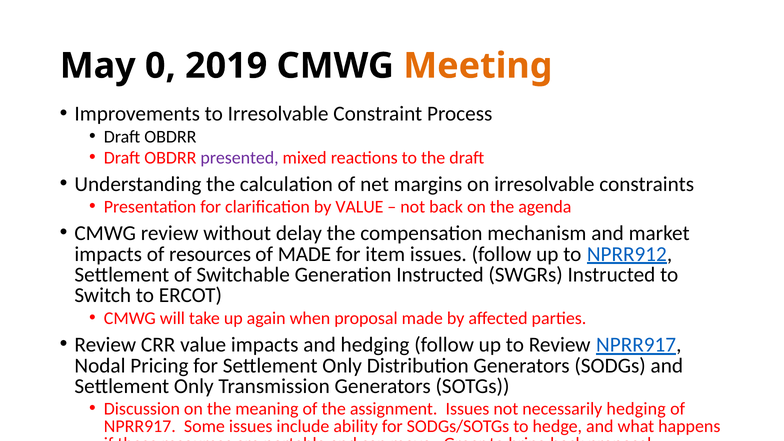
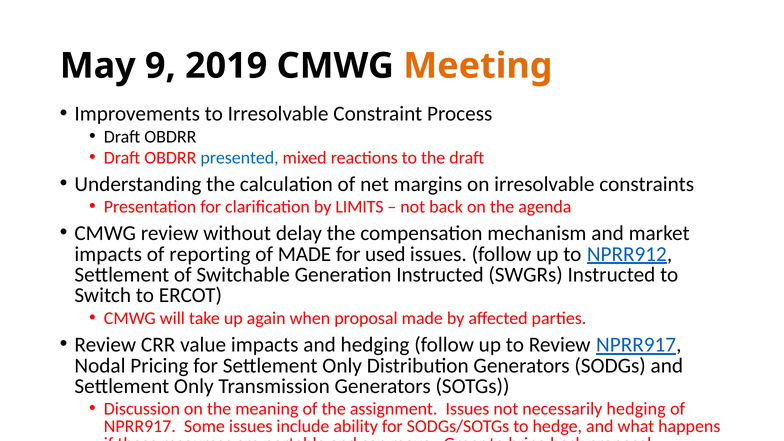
0: 0 -> 9 (160, 66)
presented colour: purple -> blue (240, 158)
by VALUE: VALUE -> LIMITS (359, 207)
of resources: resources -> reporting (210, 254)
item: item -> used (385, 254)
